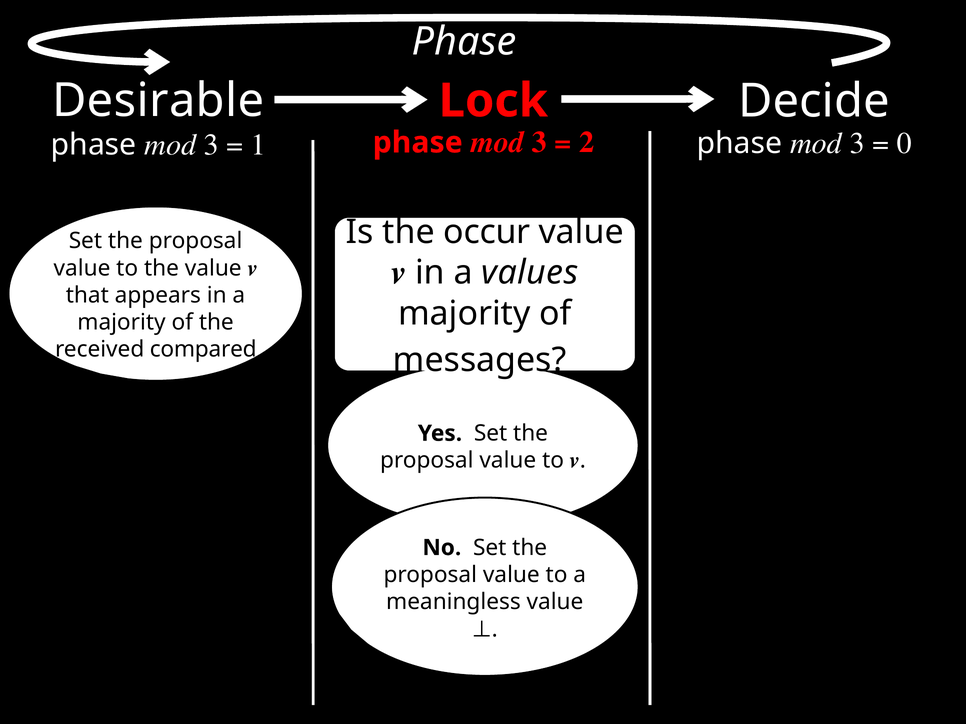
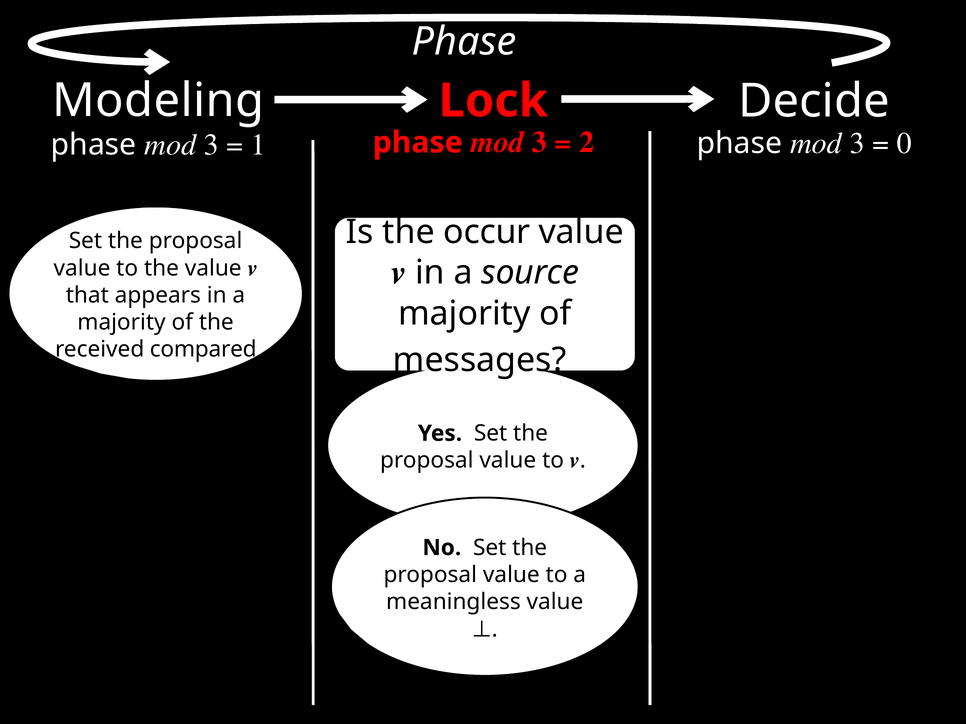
Desirable: Desirable -> Modeling (158, 101)
values: values -> source (530, 273)
